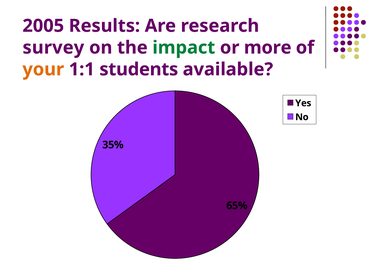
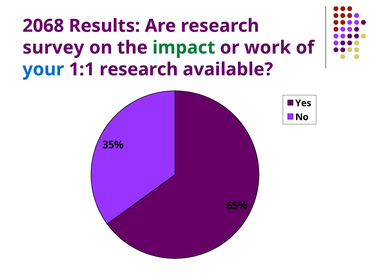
2005: 2005 -> 2068 (43, 26)
more: more -> work (268, 48)
your colour: orange -> blue (43, 70)
1:1 students: students -> research (139, 70)
